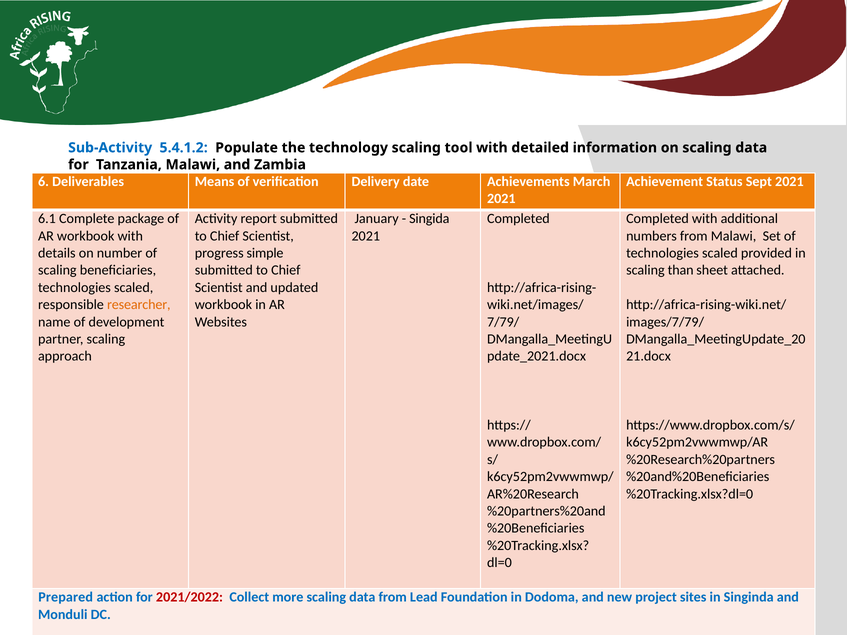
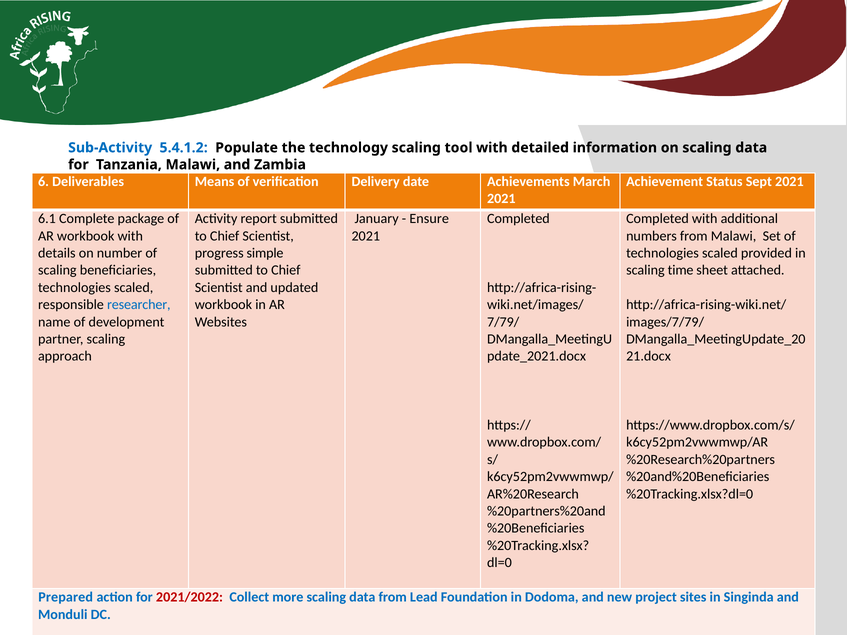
Singida: Singida -> Ensure (429, 219)
than: than -> time (681, 270)
researcher colour: orange -> blue (139, 305)
